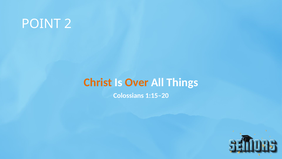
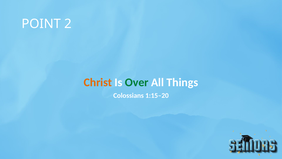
Over colour: orange -> green (137, 82)
